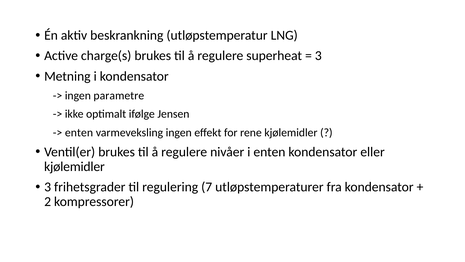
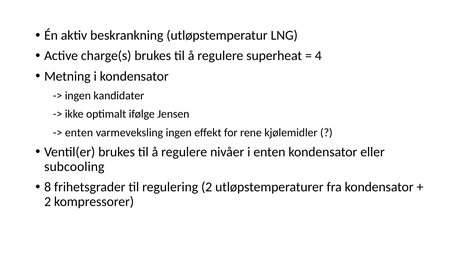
3: 3 -> 4 (318, 56)
parametre: parametre -> kandidater (119, 96)
kjølemidler: kjølemidler -> subcooling (74, 166)
3: 3 -> 8 (48, 187)
regulering 7: 7 -> 2 (207, 187)
